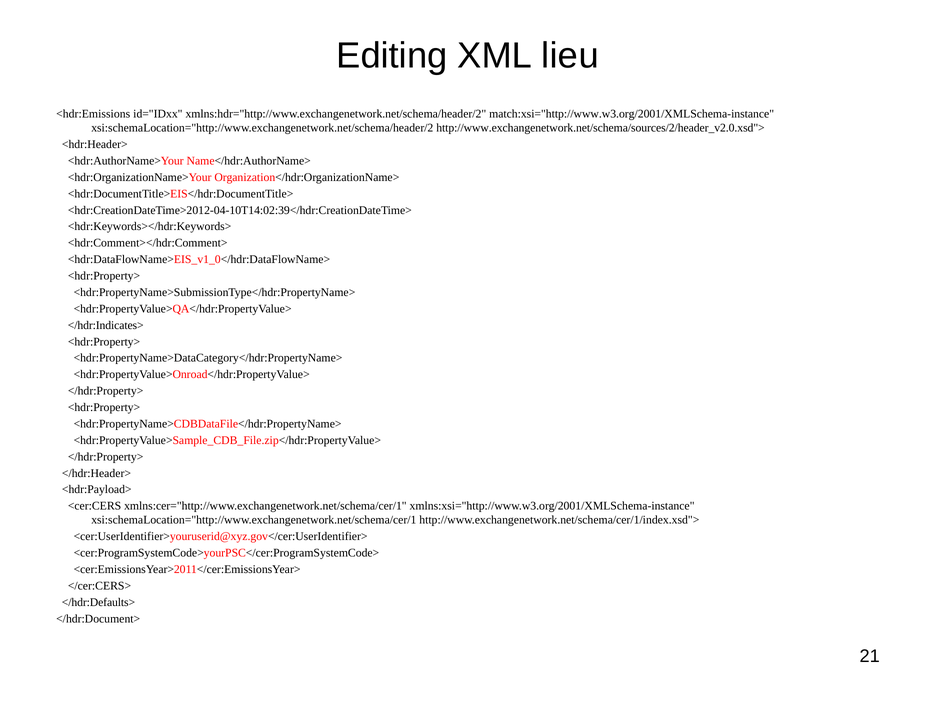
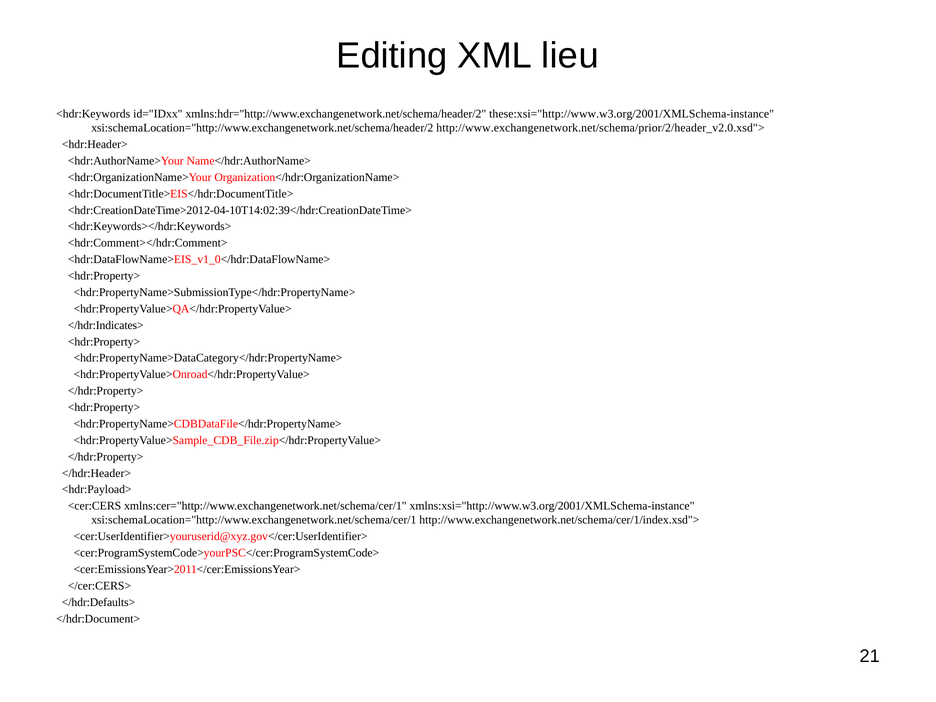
<hdr:Emissions: <hdr:Emissions -> <hdr:Keywords (93, 114)
match:xsi="http://www.w3.org/2001/XMLSchema-instance: match:xsi="http://www.w3.org/2001/XMLSchema-instance -> these:xsi="http://www.w3.org/2001/XMLSchema-instance (632, 114)
http://www.exchangenetwork.net/schema/sources/2/header_v2.0.xsd">: http://www.exchangenetwork.net/schema/sources/2/header_v2.0.xsd"> -> http://www.exchangenetwork.net/schema/prior/2/header_v2.0.xsd"> (600, 128)
